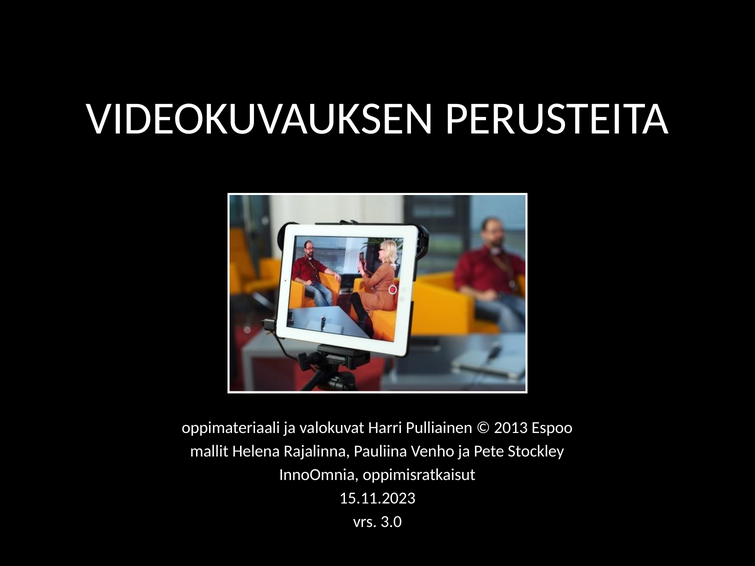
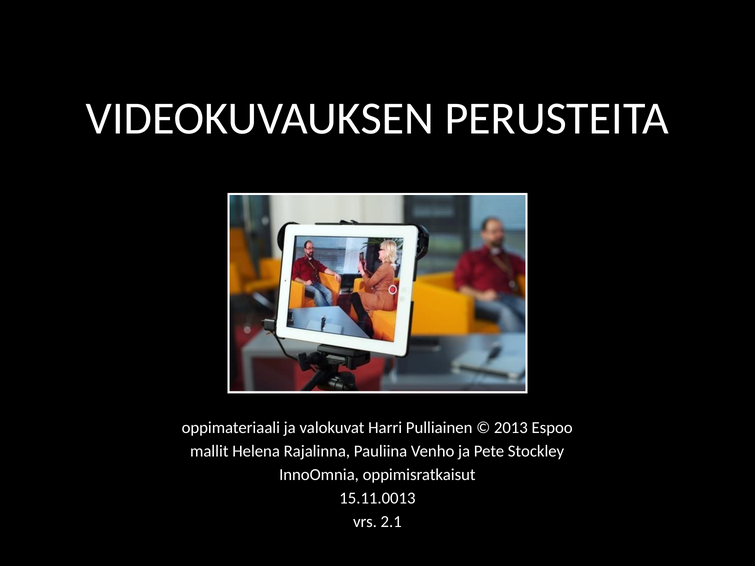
15.11.2023: 15.11.2023 -> 15.11.0013 (377, 499)
3.0: 3.0 -> 2.1 (391, 522)
